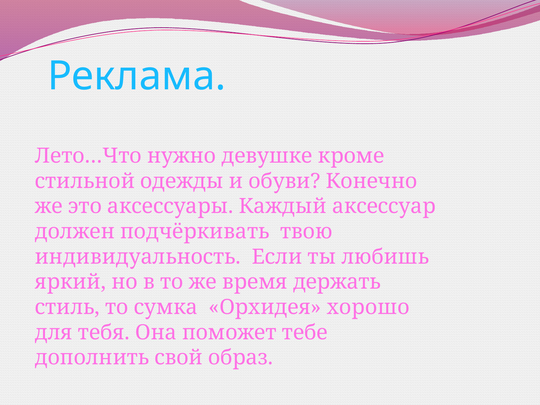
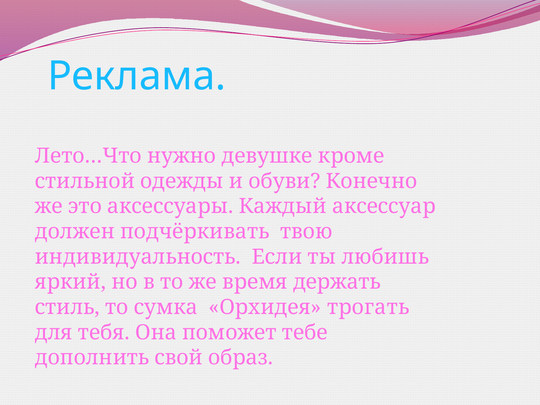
хорошо: хорошо -> трогать (368, 307)
